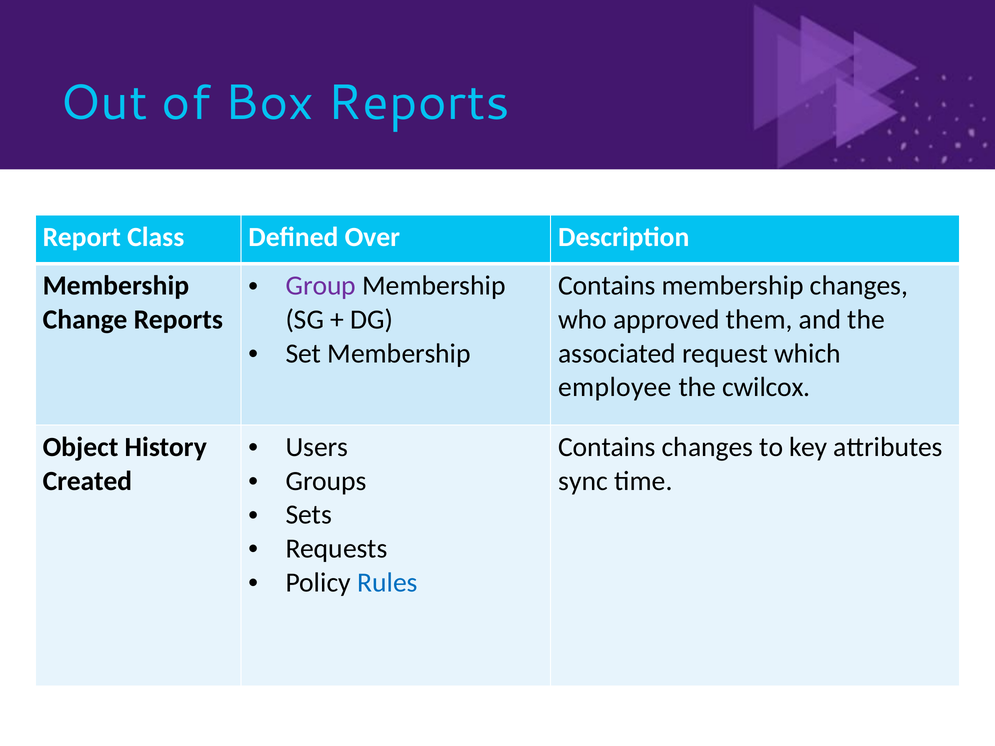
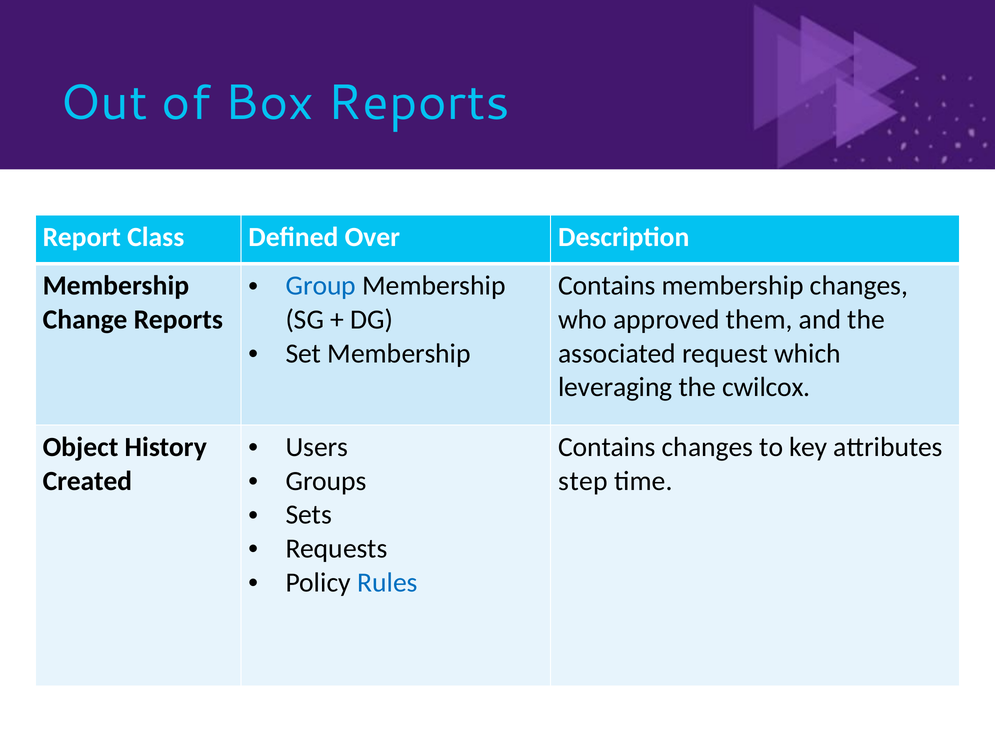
Group colour: purple -> blue (321, 286)
employee: employee -> leveraging (615, 387)
sync: sync -> step (583, 481)
